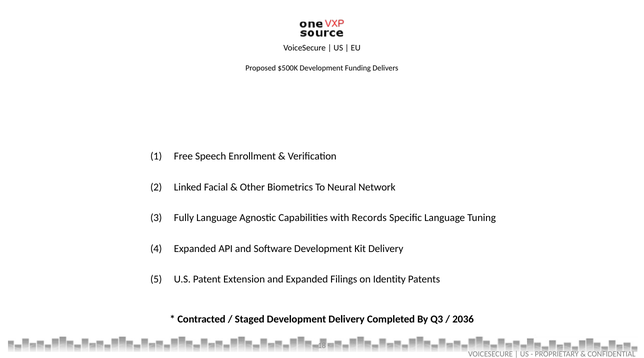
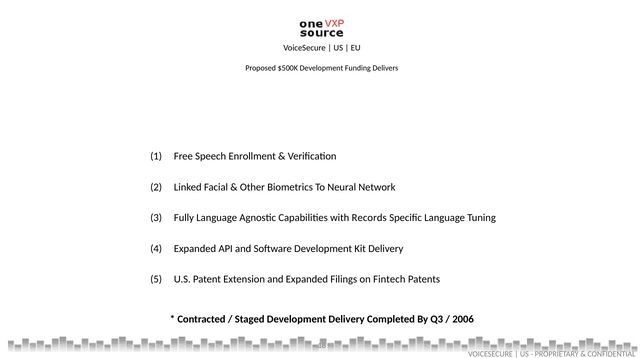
Identity: Identity -> Fintech (389, 279)
2036: 2036 -> 2006 (463, 319)
